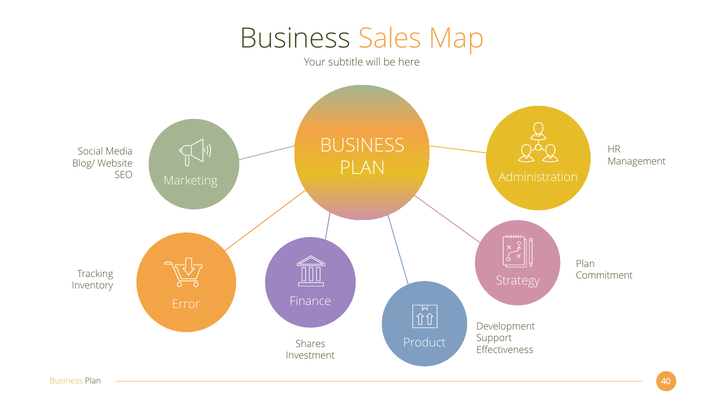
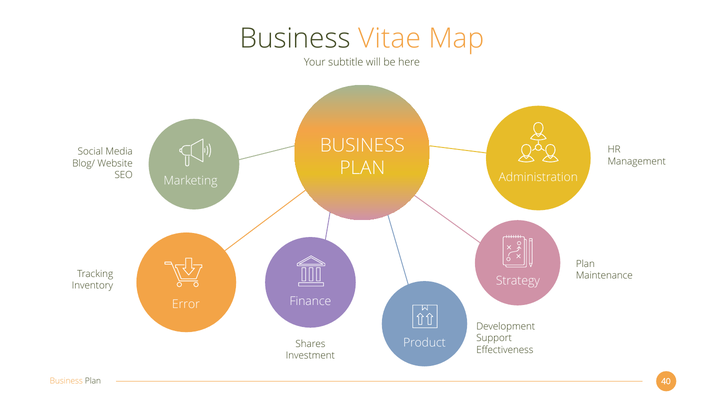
Sales: Sales -> Vitae (390, 38)
Commitment: Commitment -> Maintenance (604, 276)
